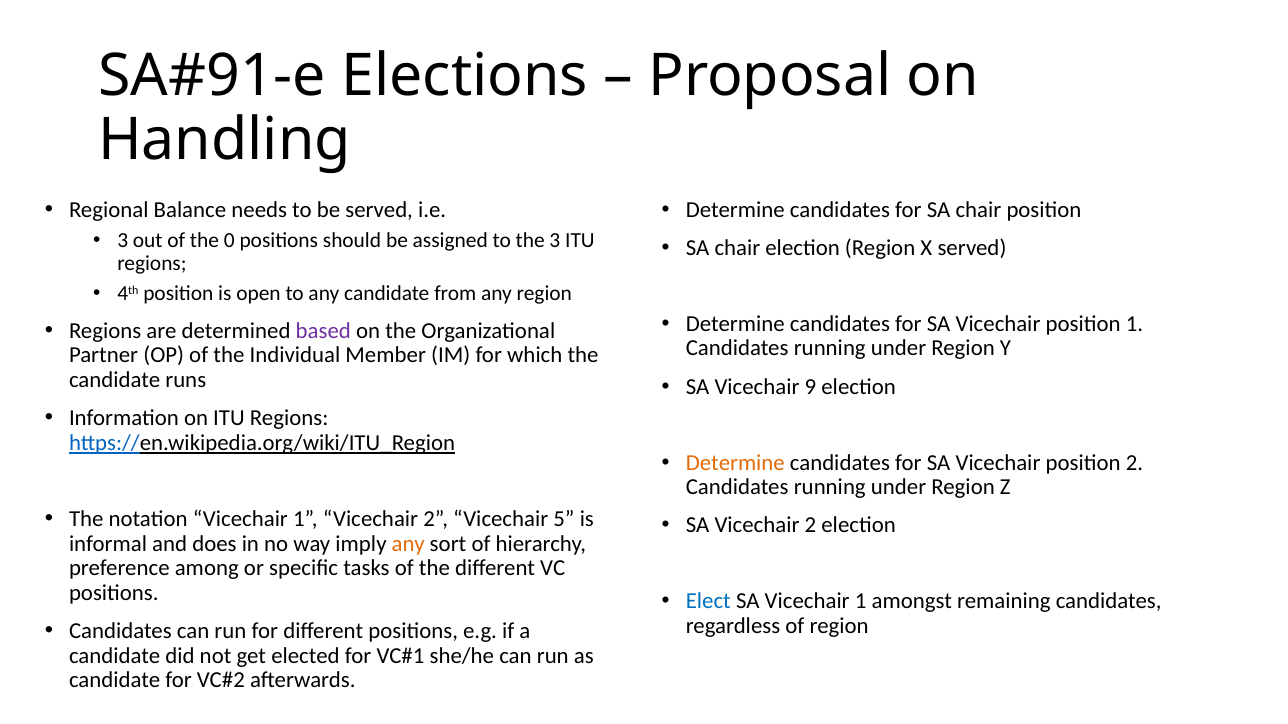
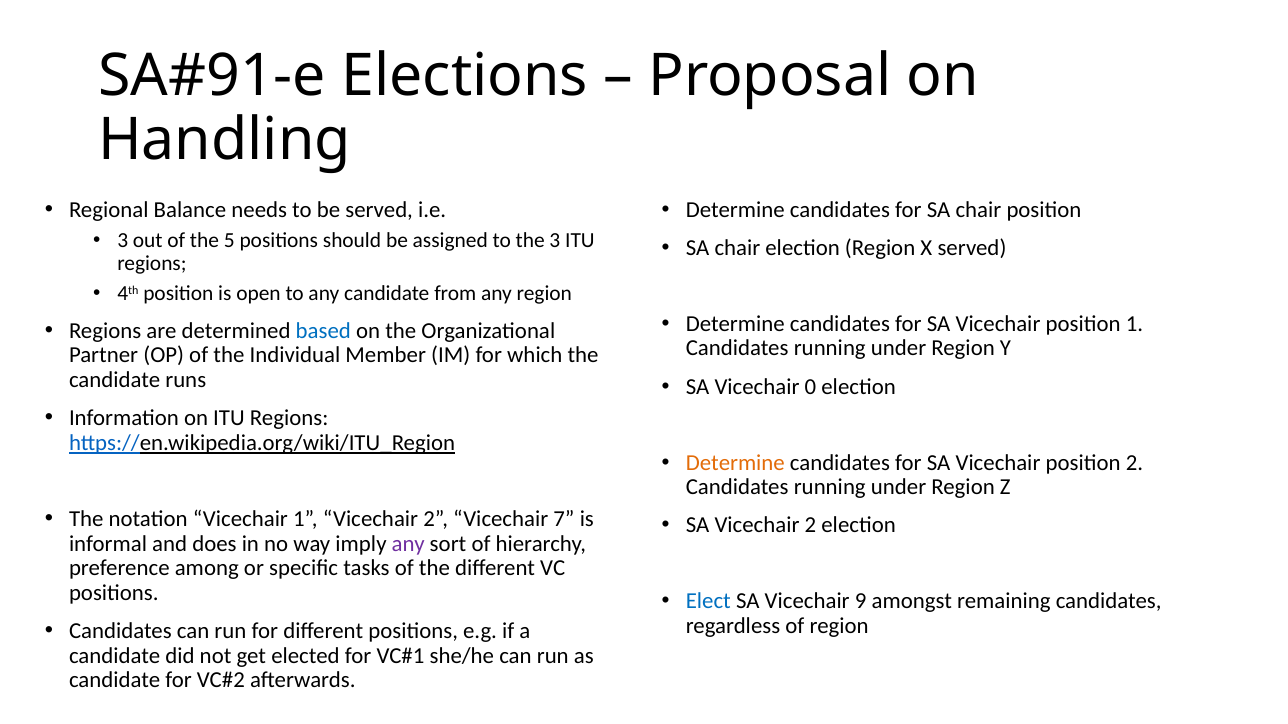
0: 0 -> 5 (229, 240)
based colour: purple -> blue (323, 331)
9: 9 -> 0 (810, 387)
5: 5 -> 7 (564, 519)
any colour: orange -> purple (408, 544)
SA Vicechair 1: 1 -> 9 (861, 602)
